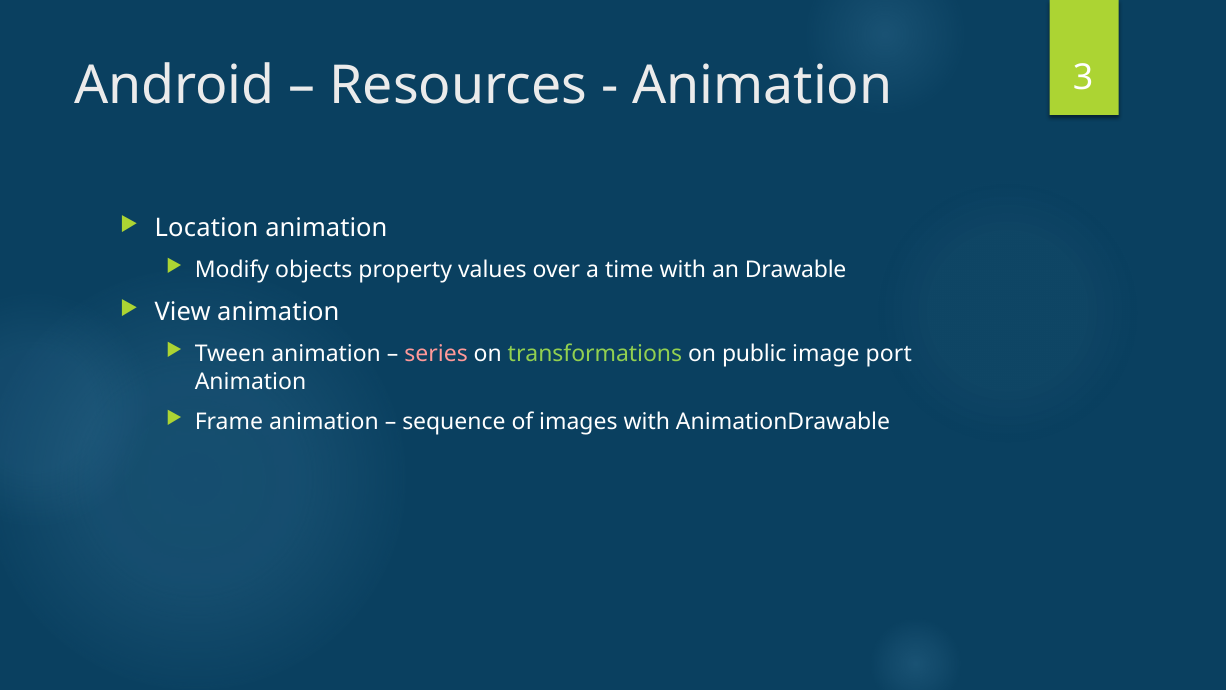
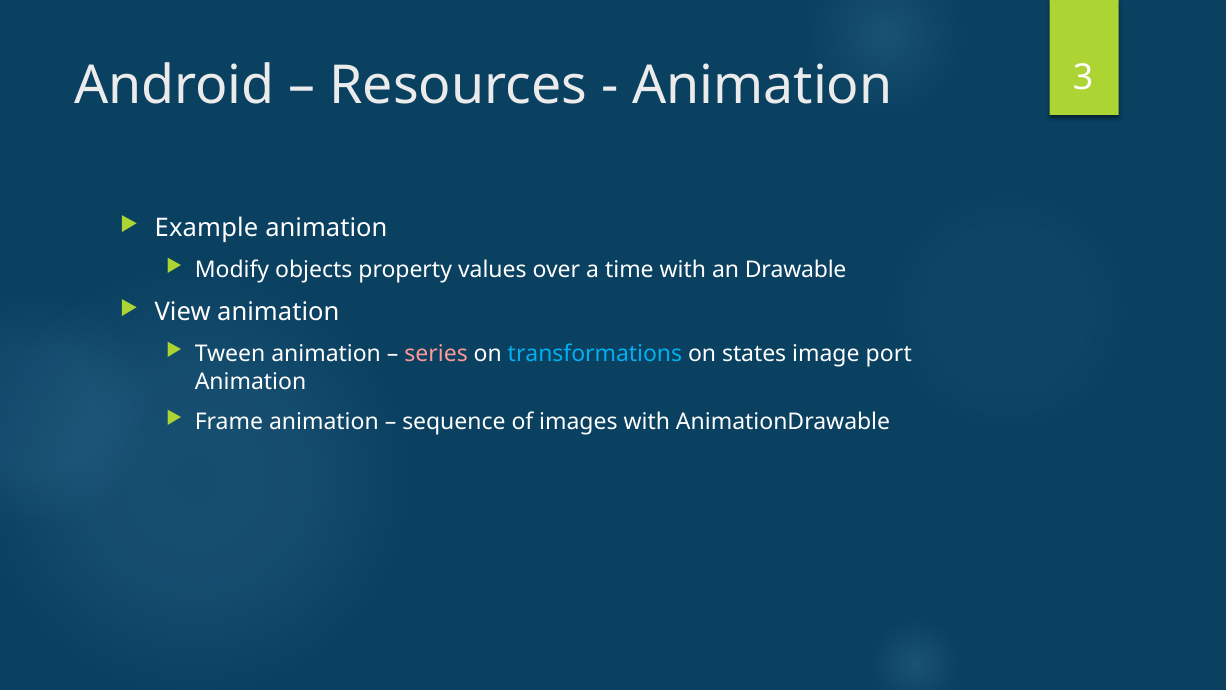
Location: Location -> Example (207, 228)
transformations colour: light green -> light blue (595, 354)
public: public -> states (754, 354)
